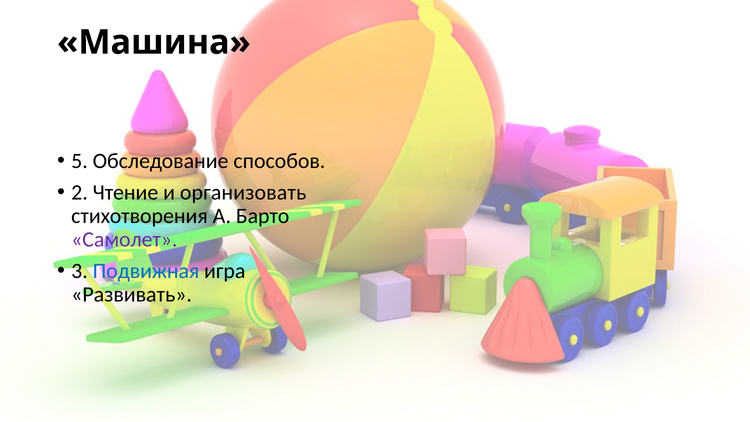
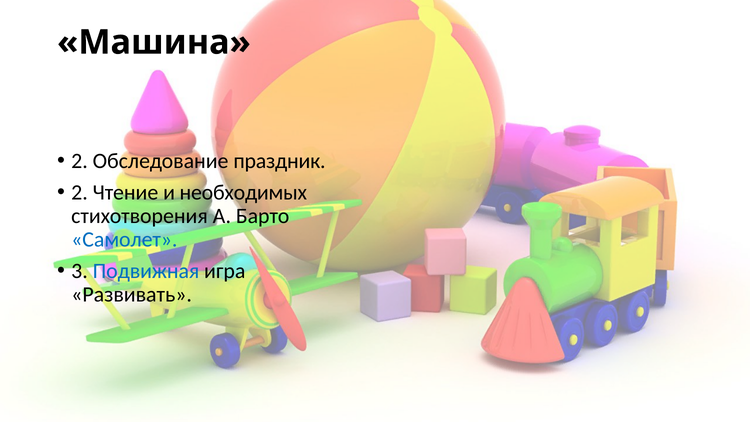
5: 5 -> 2 (80, 161)
способов: способов -> праздник (280, 161)
организовать: организовать -> необходимых (243, 192)
Самолет colour: purple -> blue (124, 240)
